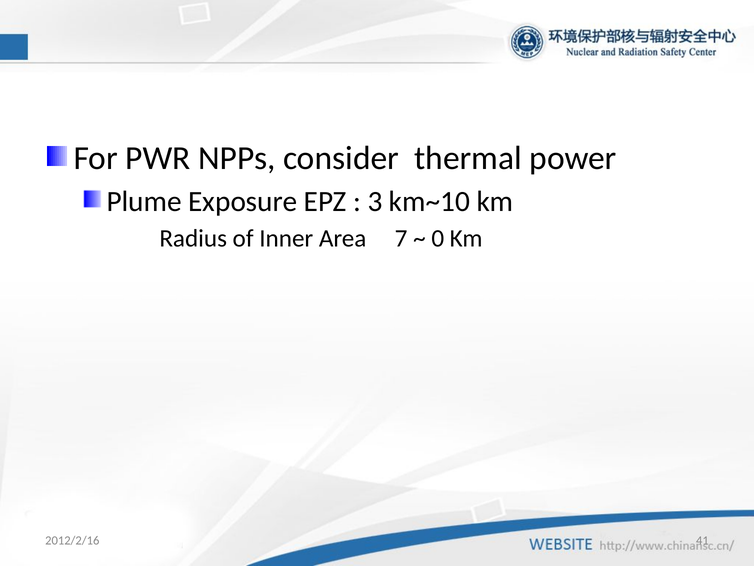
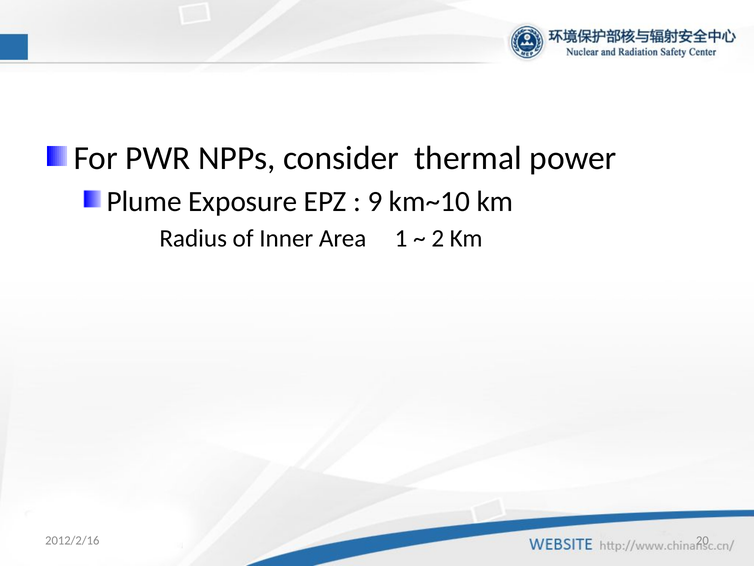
3: 3 -> 9 (375, 201)
7: 7 -> 1 (401, 238)
0: 0 -> 2 (438, 238)
41: 41 -> 20 (702, 540)
